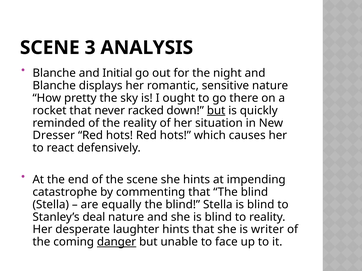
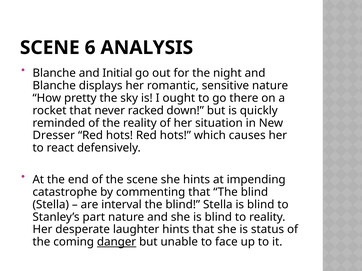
3: 3 -> 6 (90, 48)
but underline: present -> none (216, 111)
equally: equally -> interval (121, 205)
deal: deal -> part (94, 217)
writer: writer -> status (268, 230)
